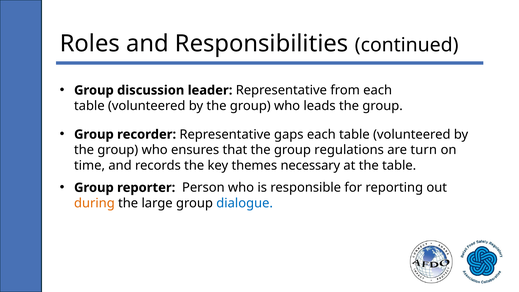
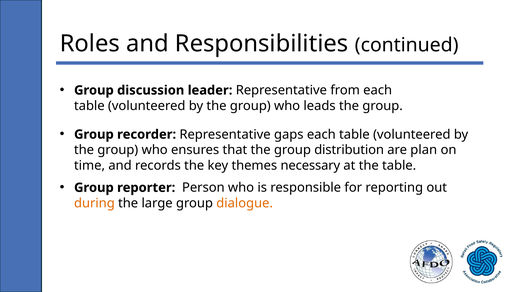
regulations: regulations -> distribution (349, 150)
turn: turn -> plan (424, 150)
dialogue colour: blue -> orange (245, 203)
